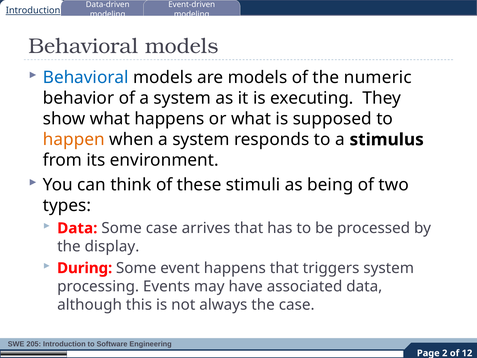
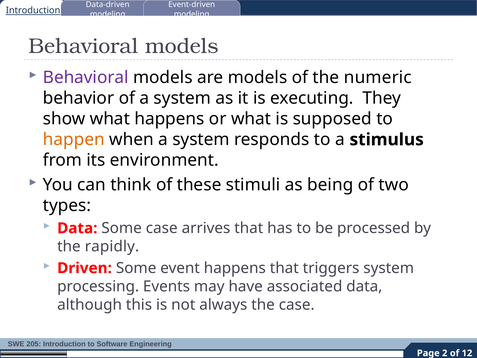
Behavioral colour: blue -> purple (86, 78)
display: display -> rapidly (112, 246)
During: During -> Driven (85, 268)
